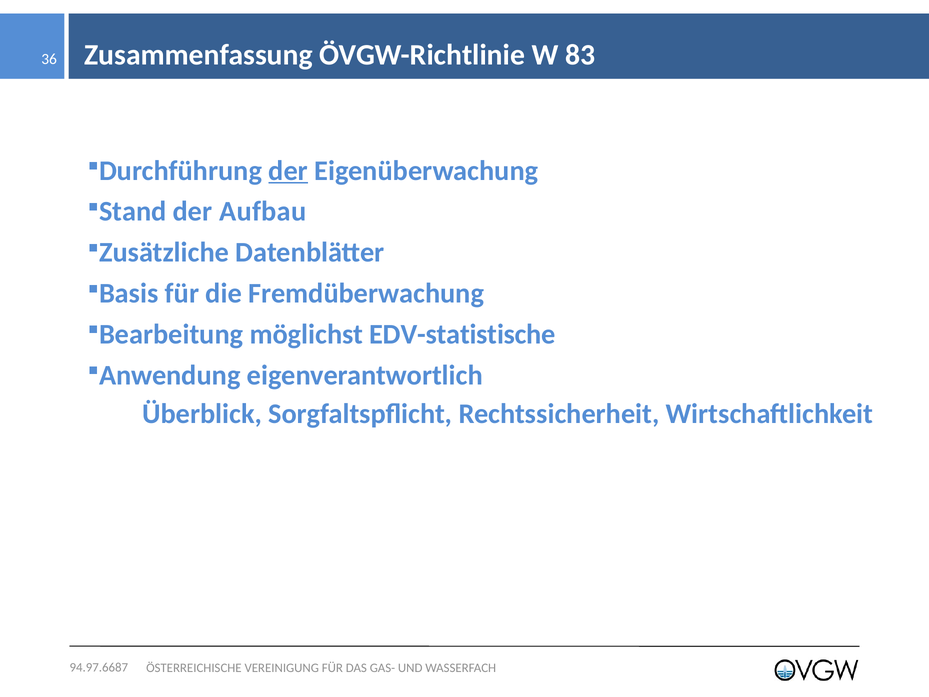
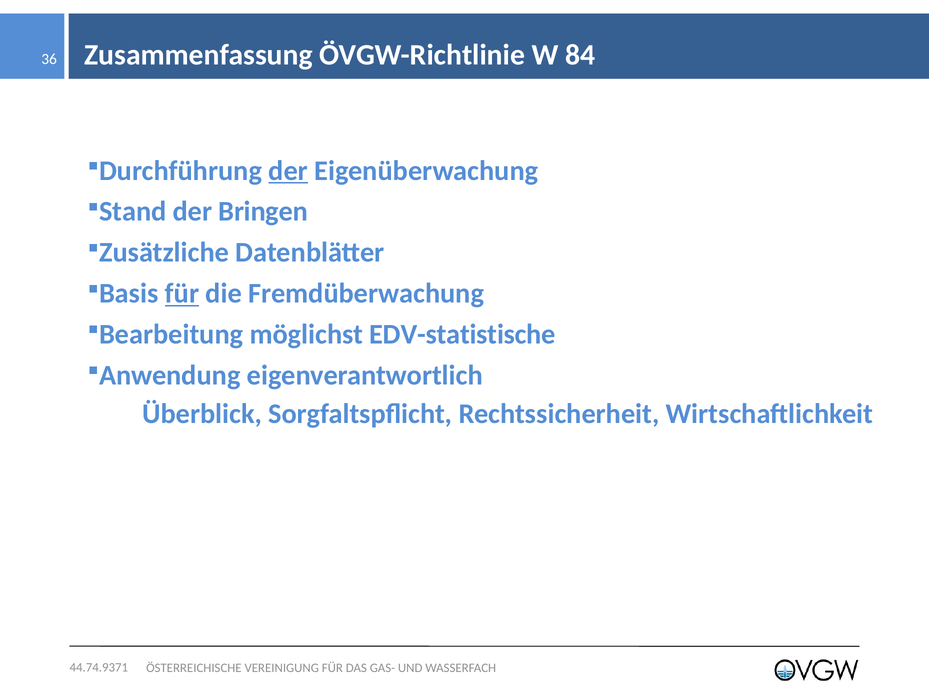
83: 83 -> 84 (580, 55)
Aufbau: Aufbau -> Bringen (263, 212)
für underline: none -> present (182, 293)
94.97.6687: 94.97.6687 -> 44.74.9371 (99, 667)
